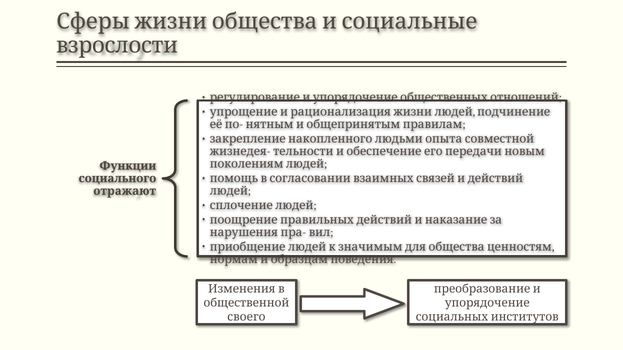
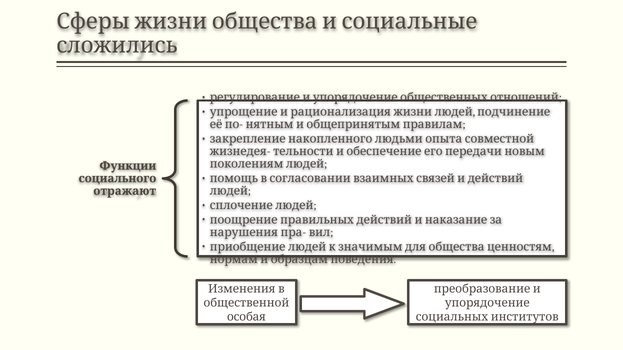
взрослости: взрослости -> сложились (117, 46)
своего: своего -> особая (246, 317)
